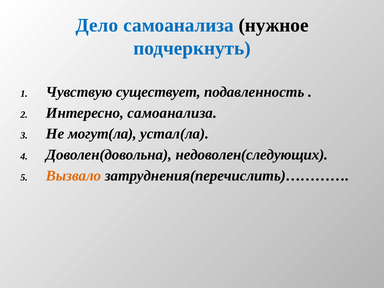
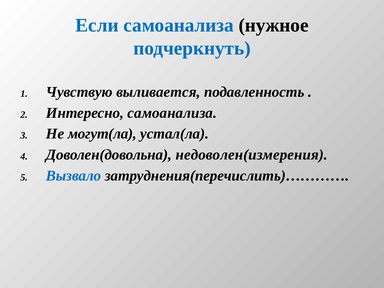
Дело: Дело -> Если (97, 25)
существует: существует -> выливается (158, 92)
недоволен(следующих: недоволен(следующих -> недоволен(измерения (252, 155)
Вызвало colour: orange -> blue (74, 176)
